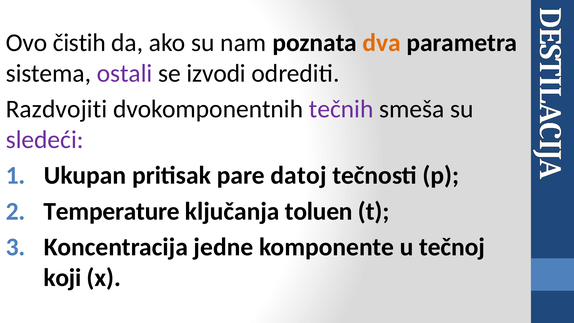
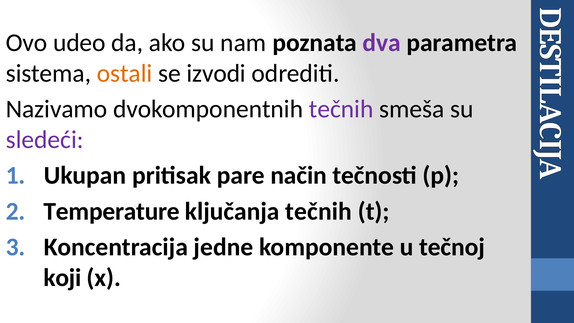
čistih: čistih -> udeo (79, 43)
dva colour: orange -> purple (382, 43)
ostali colour: purple -> orange (125, 73)
Razdvojiti: Razdvojiti -> Nazivamo (57, 109)
datoj: datoj -> način (299, 175)
ključanja toluen: toluen -> tečnih (319, 211)
